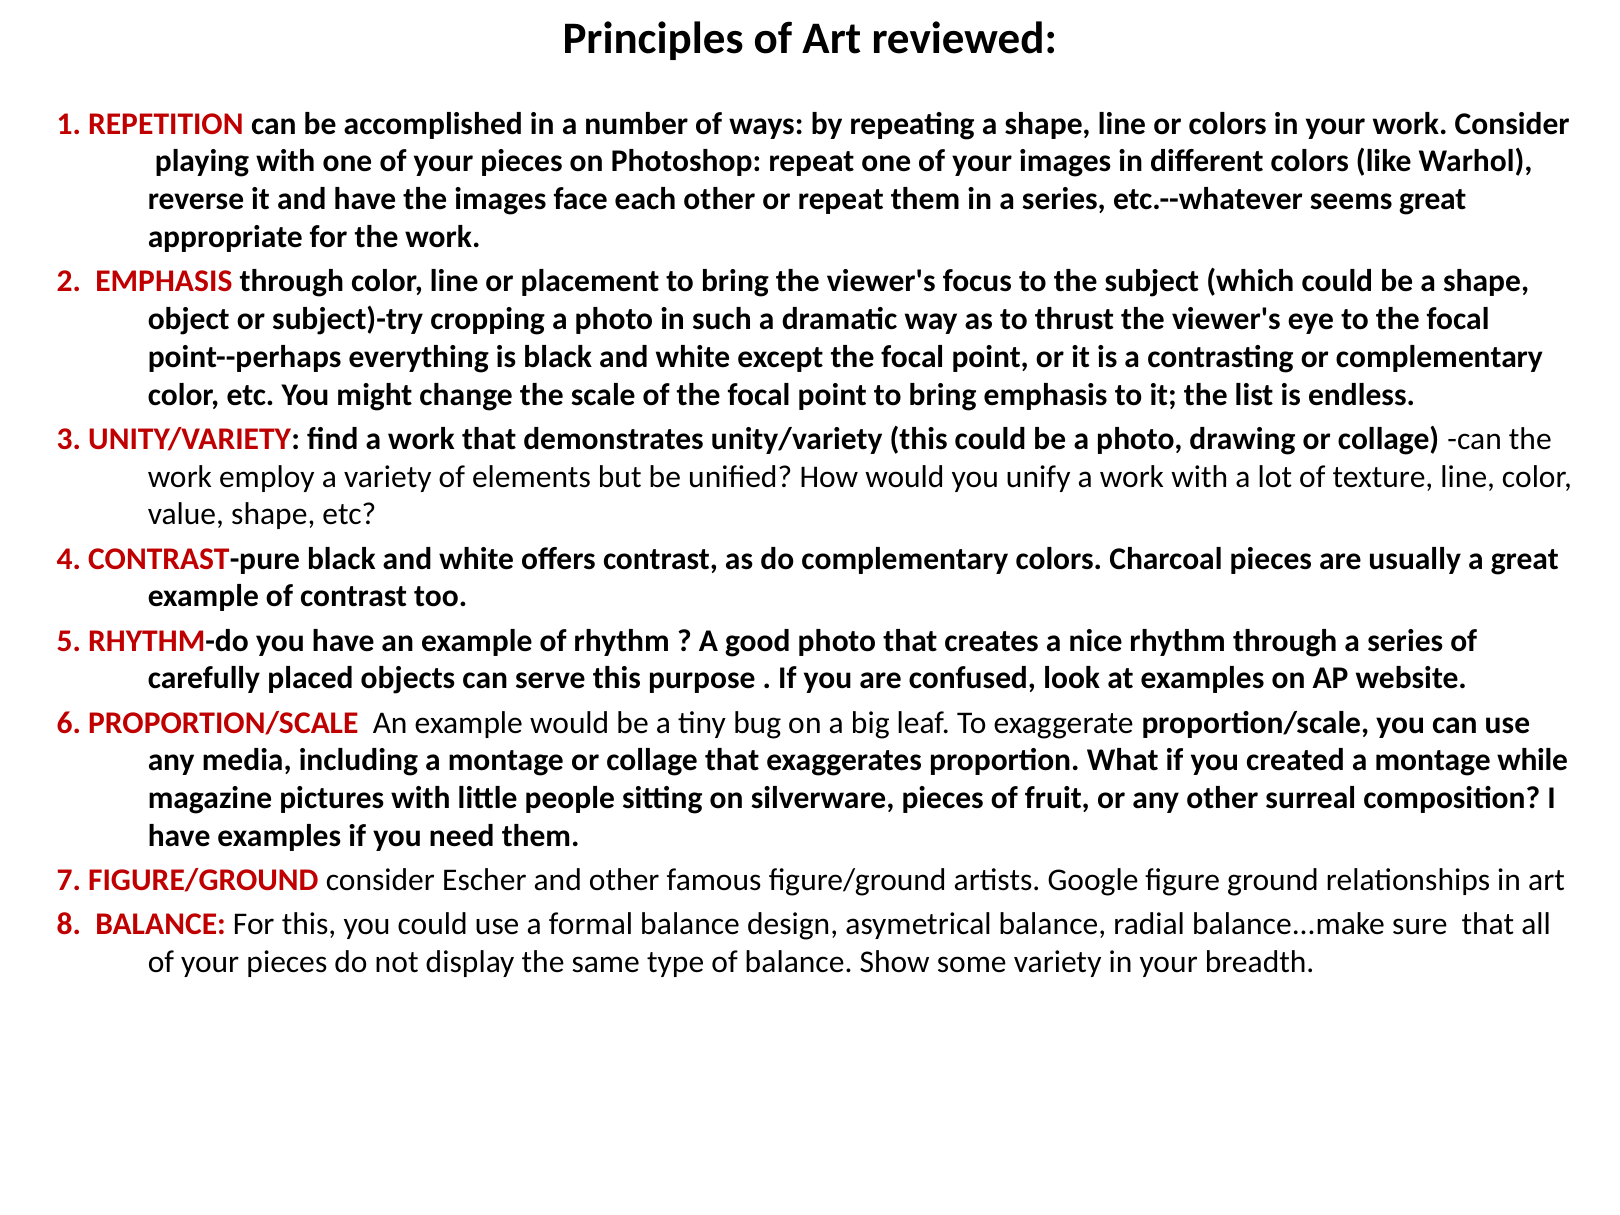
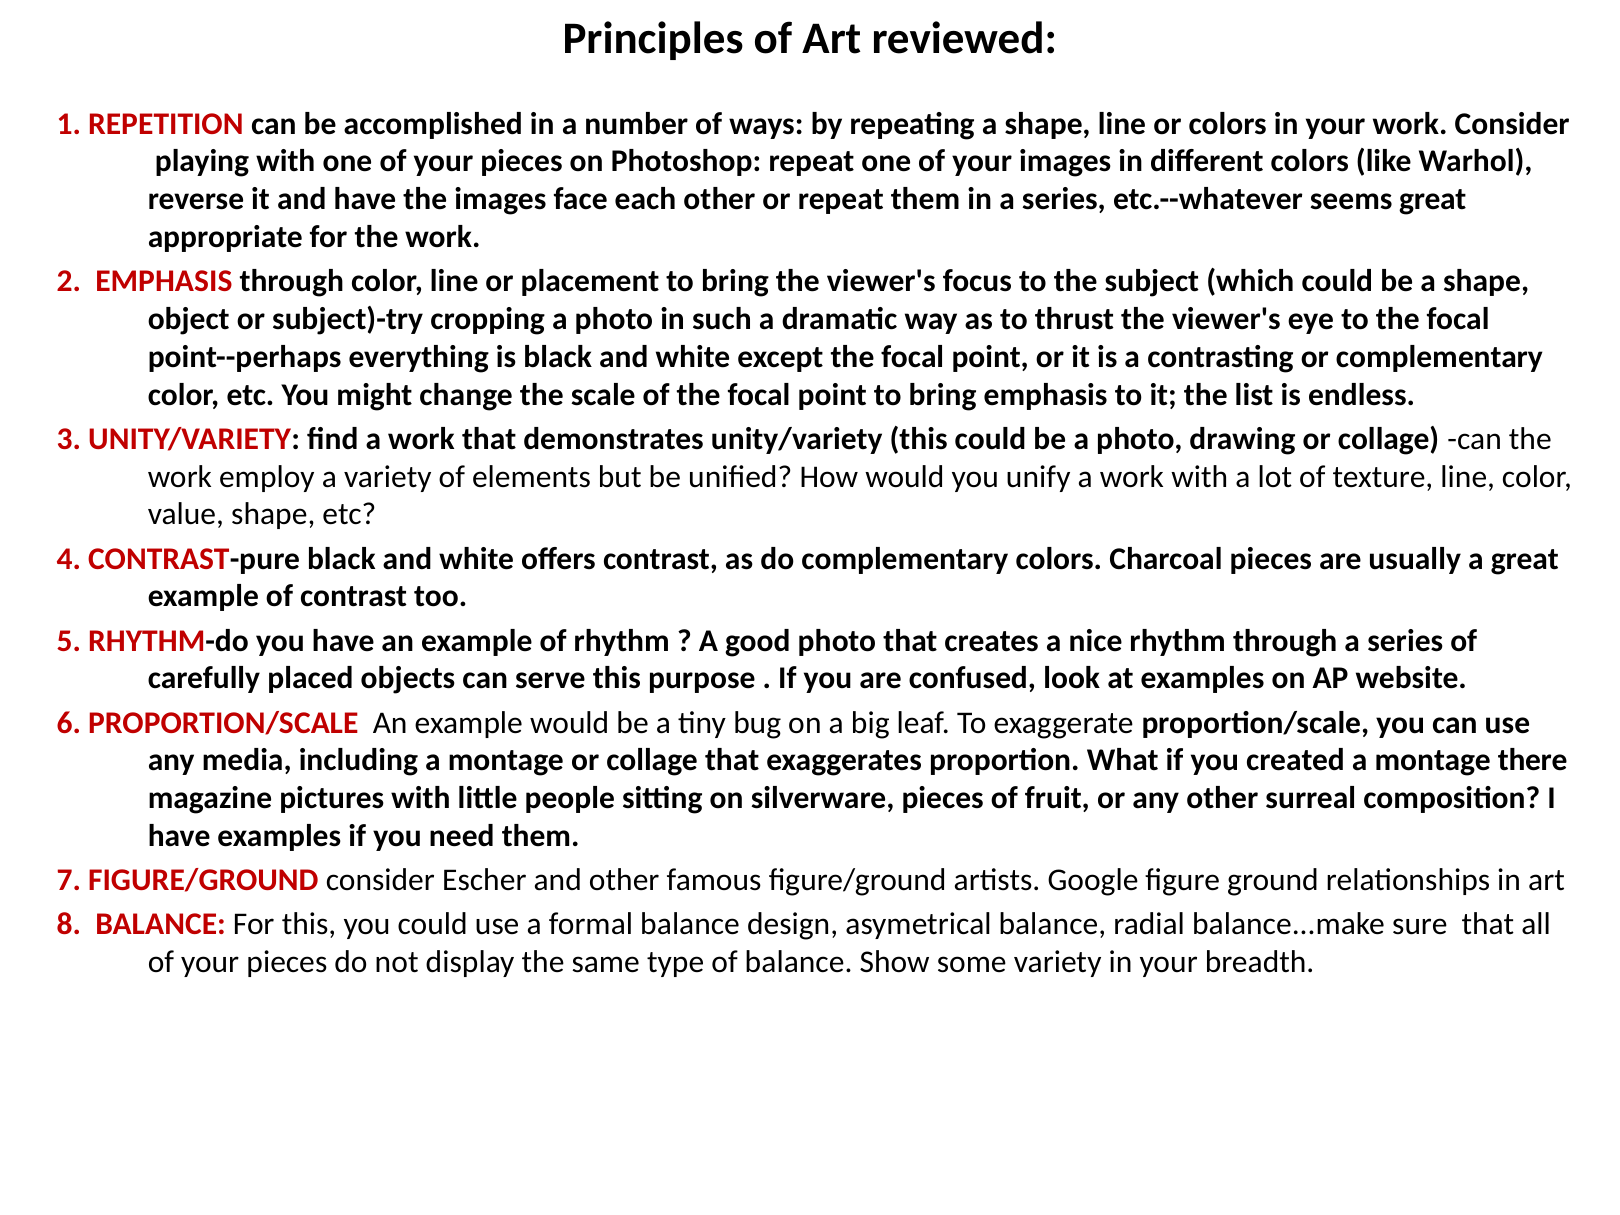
while: while -> there (1533, 760)
